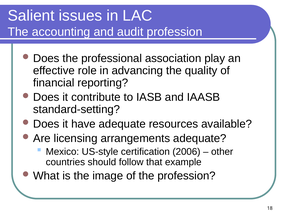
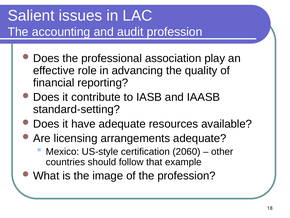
2006: 2006 -> 2060 (186, 151)
